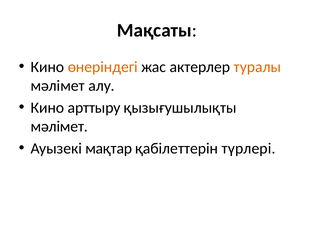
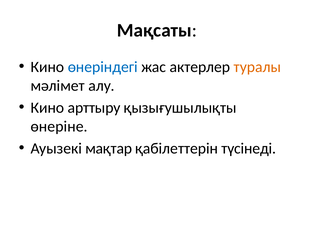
өнеріндегі colour: orange -> blue (103, 67)
мәлімет: мәлімет -> өнеріне (59, 127)
түрлері: түрлері -> түсінеді (249, 149)
